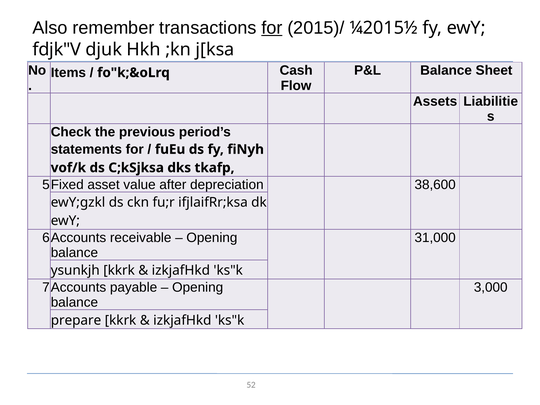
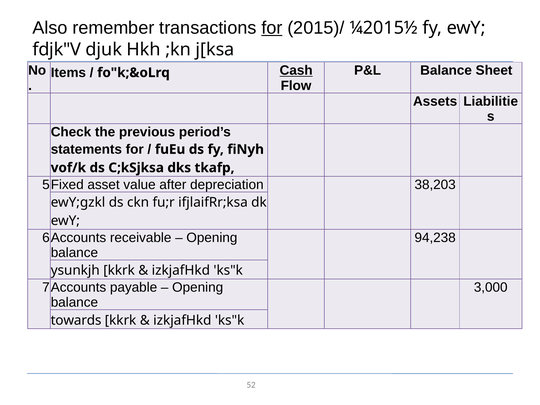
Cash underline: none -> present (296, 71)
38,600: 38,600 -> 38,203 (435, 185)
31,000: 31,000 -> 94,238 (435, 238)
prepare: prepare -> towards (76, 320)
